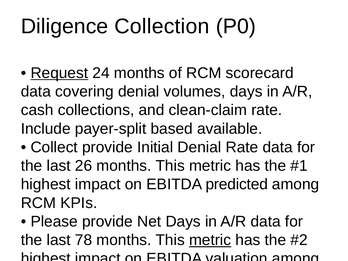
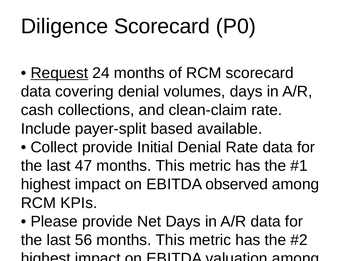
Diligence Collection: Collection -> Scorecard (162, 26)
26: 26 -> 47 (84, 166)
predicted: predicted -> observed (237, 184)
78: 78 -> 56 (84, 240)
metric underline: present -> none (210, 240)
